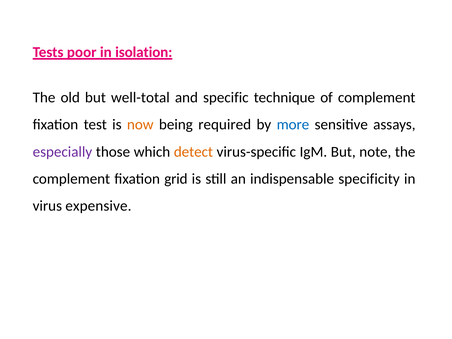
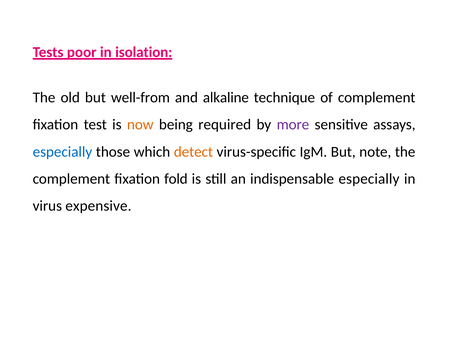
well-total: well-total -> well-from (140, 98)
specific: specific -> alkaline (226, 98)
more colour: blue -> purple (293, 125)
especially colour: purple -> blue (62, 152)
grid: grid -> fold (176, 179)
indispensable specificity: specificity -> especially (369, 179)
